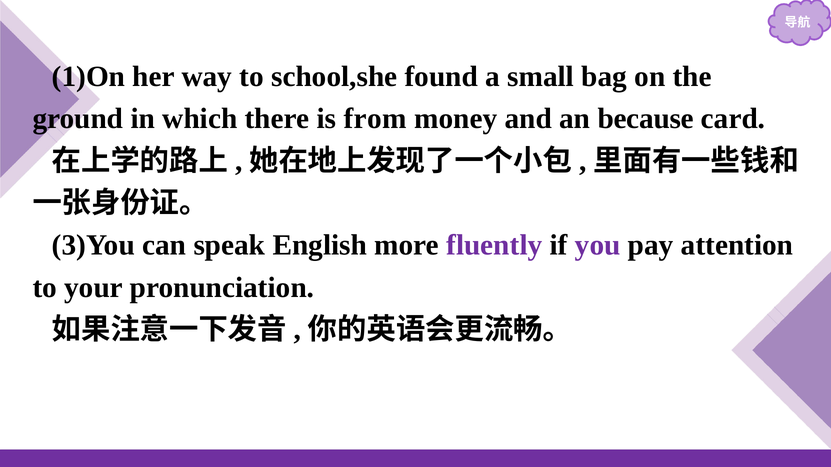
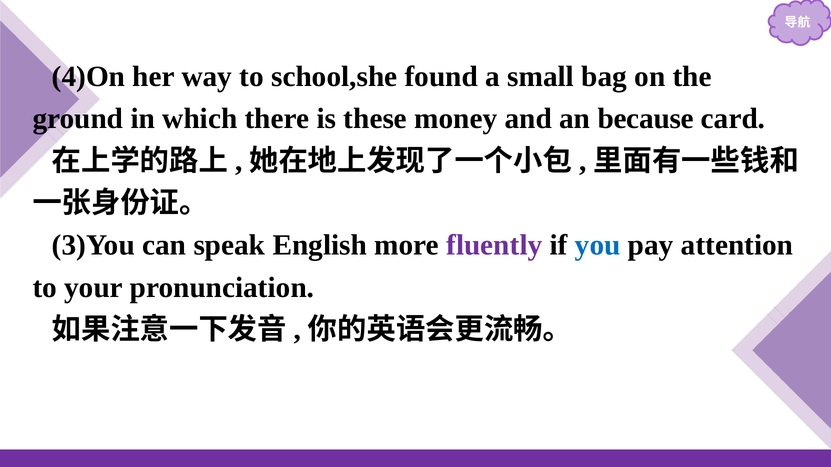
1)On: 1)On -> 4)On (89, 77)
from: from -> these (375, 119)
you colour: purple -> blue (598, 245)
